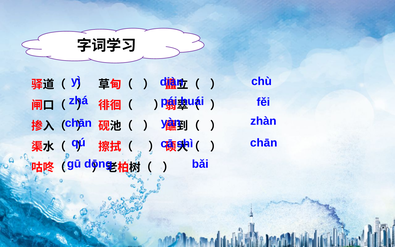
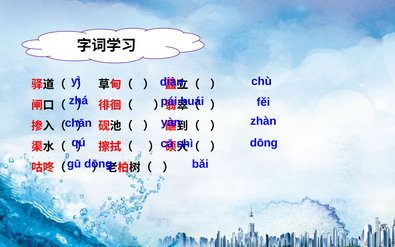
chān: chān -> dōnɡ (264, 143)
